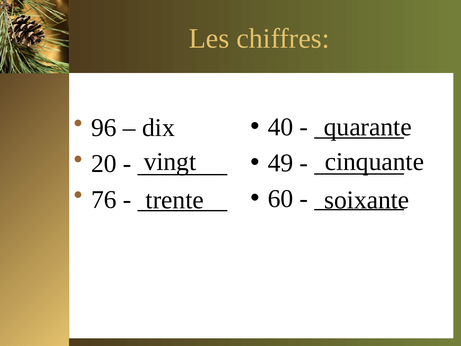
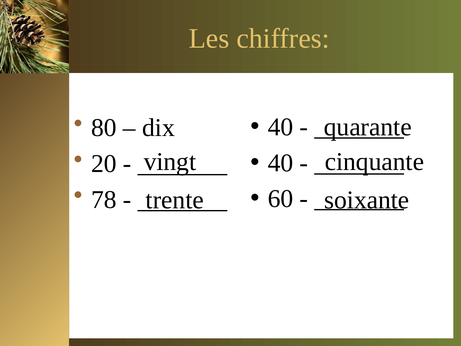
96: 96 -> 80 (104, 128)
49: 49 -> 40 (280, 163)
76: 76 -> 78 (104, 199)
